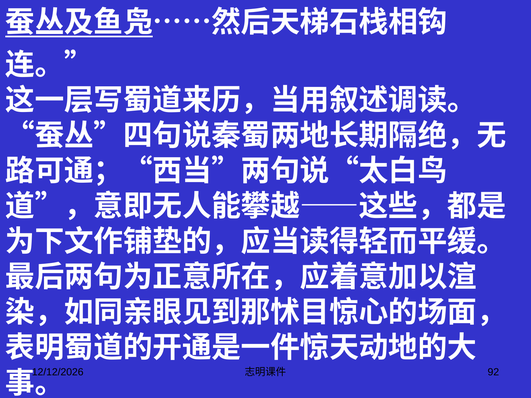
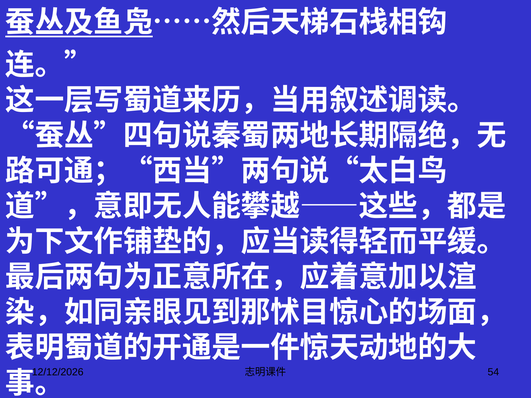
92: 92 -> 54 (493, 372)
